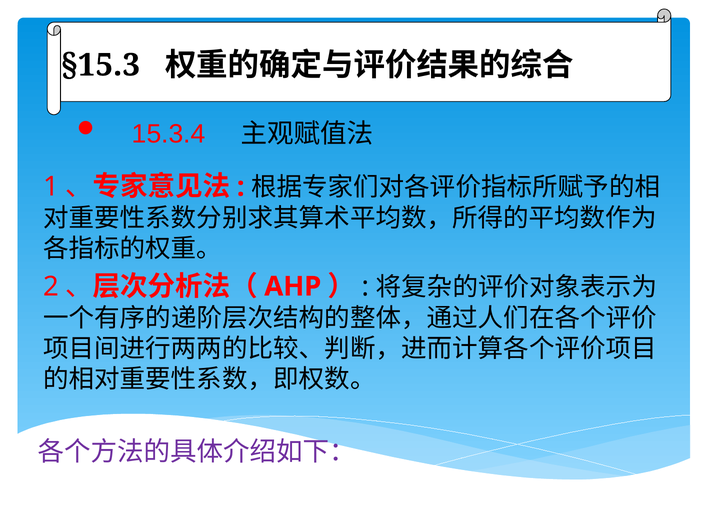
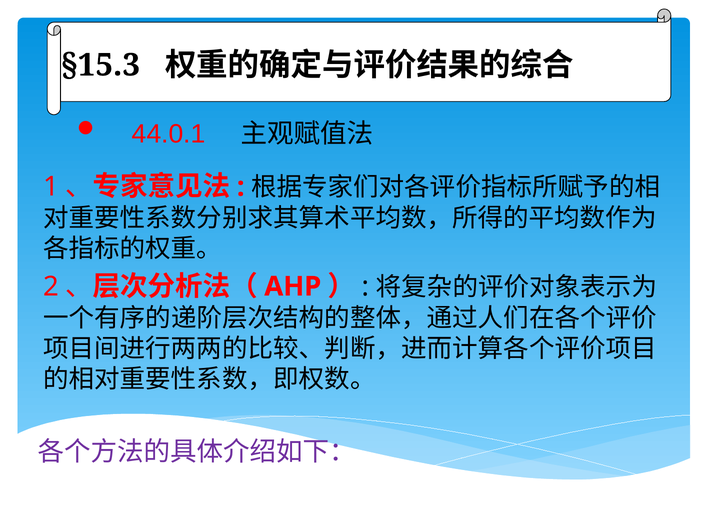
15.3.4: 15.3.4 -> 44.0.1 (169, 134)
